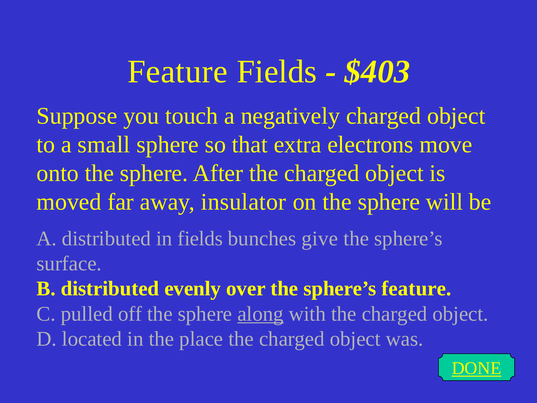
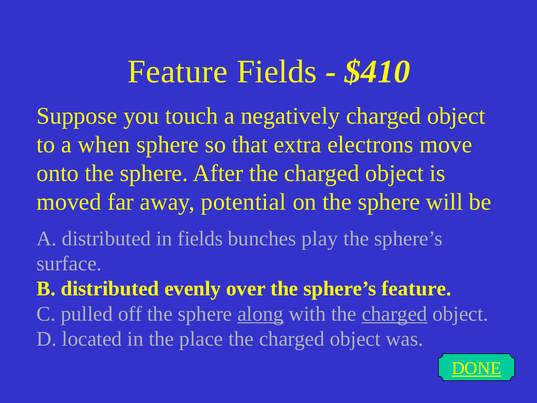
$403: $403 -> $410 (377, 72)
small: small -> when (104, 145)
insulator: insulator -> potential (244, 202)
give: give -> play (320, 238)
charged underline: none -> present (394, 314)
